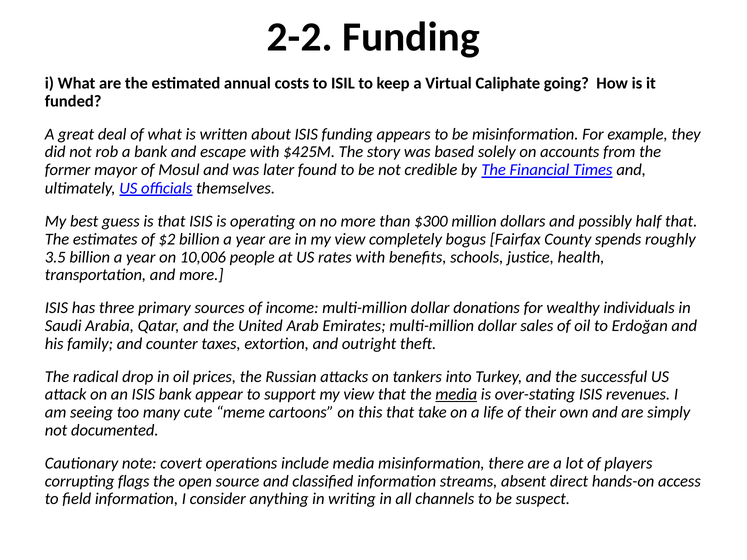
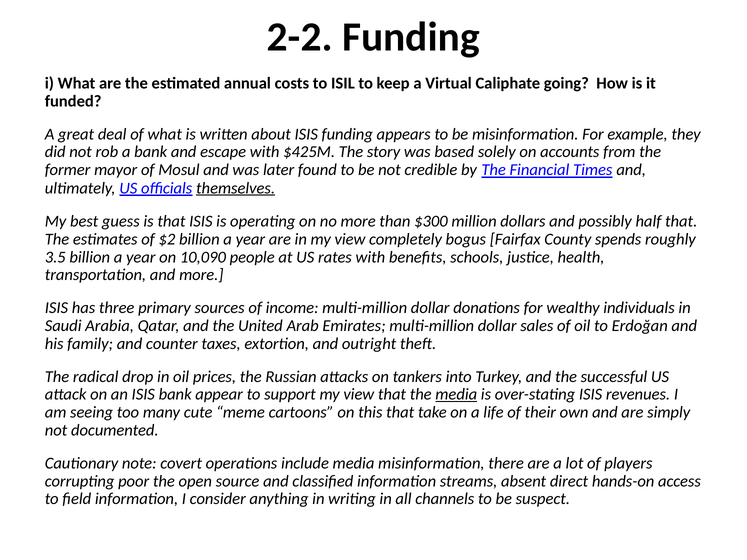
themselves underline: none -> present (236, 188)
10,006: 10,006 -> 10,090 (203, 257)
flags: flags -> poor (134, 481)
